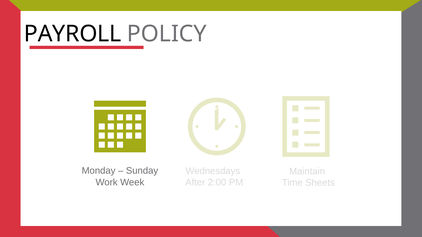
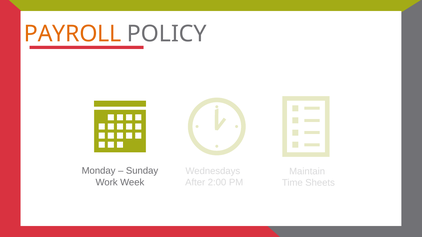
PAYROLL colour: black -> orange (73, 34)
